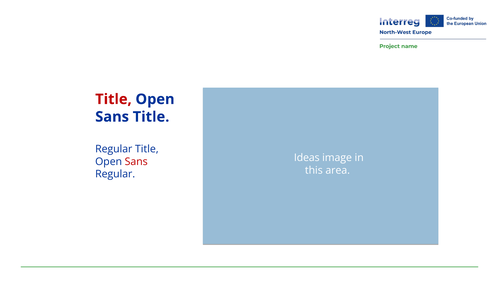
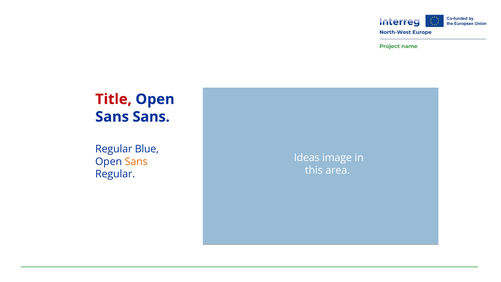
Sans Title: Title -> Sans (151, 117)
Regular Title: Title -> Blue (147, 149)
Sans colour: red -> orange (136, 162)
